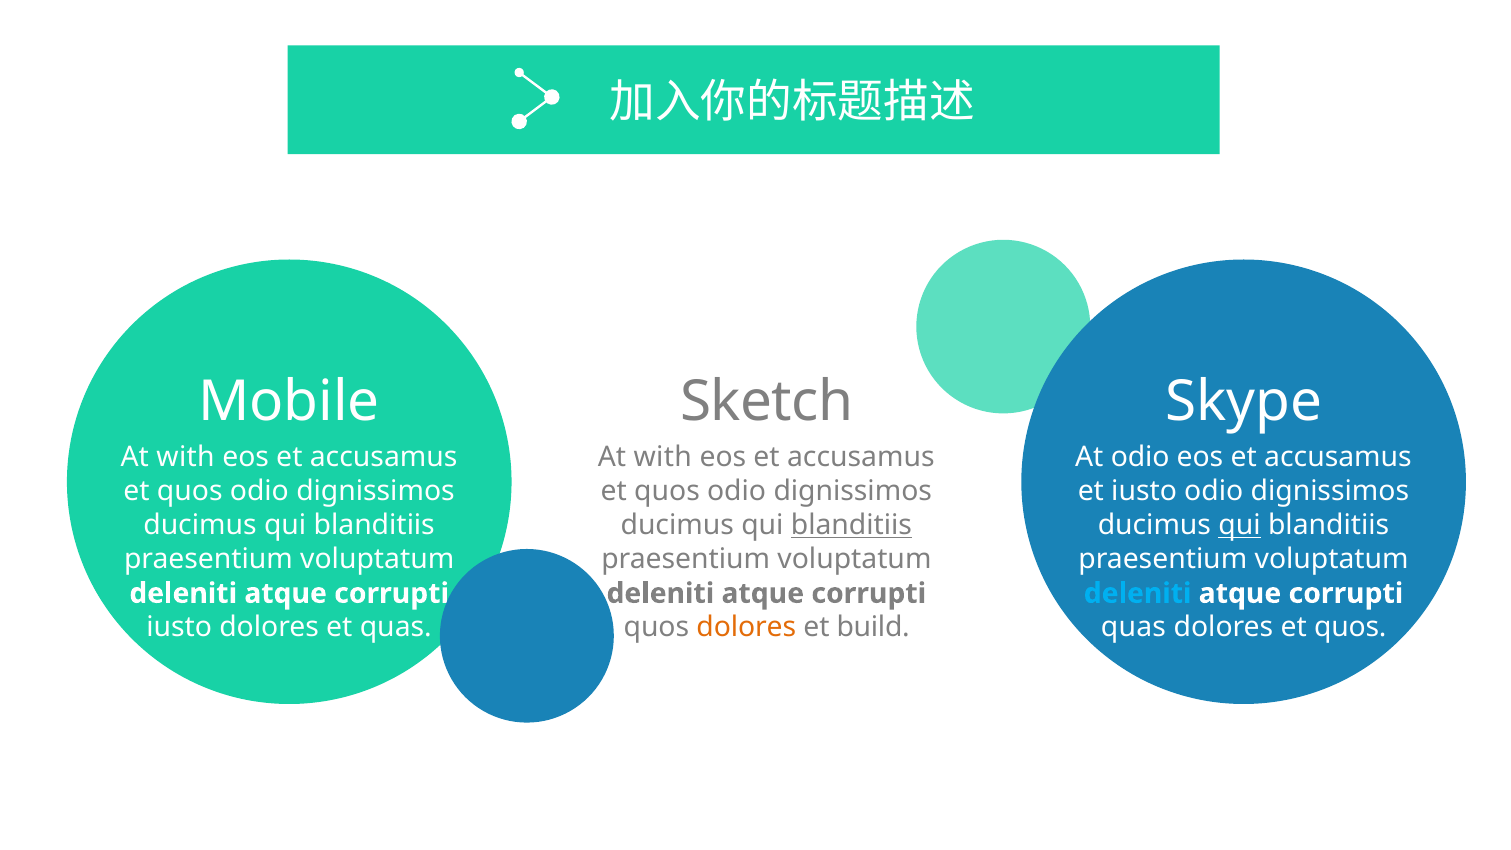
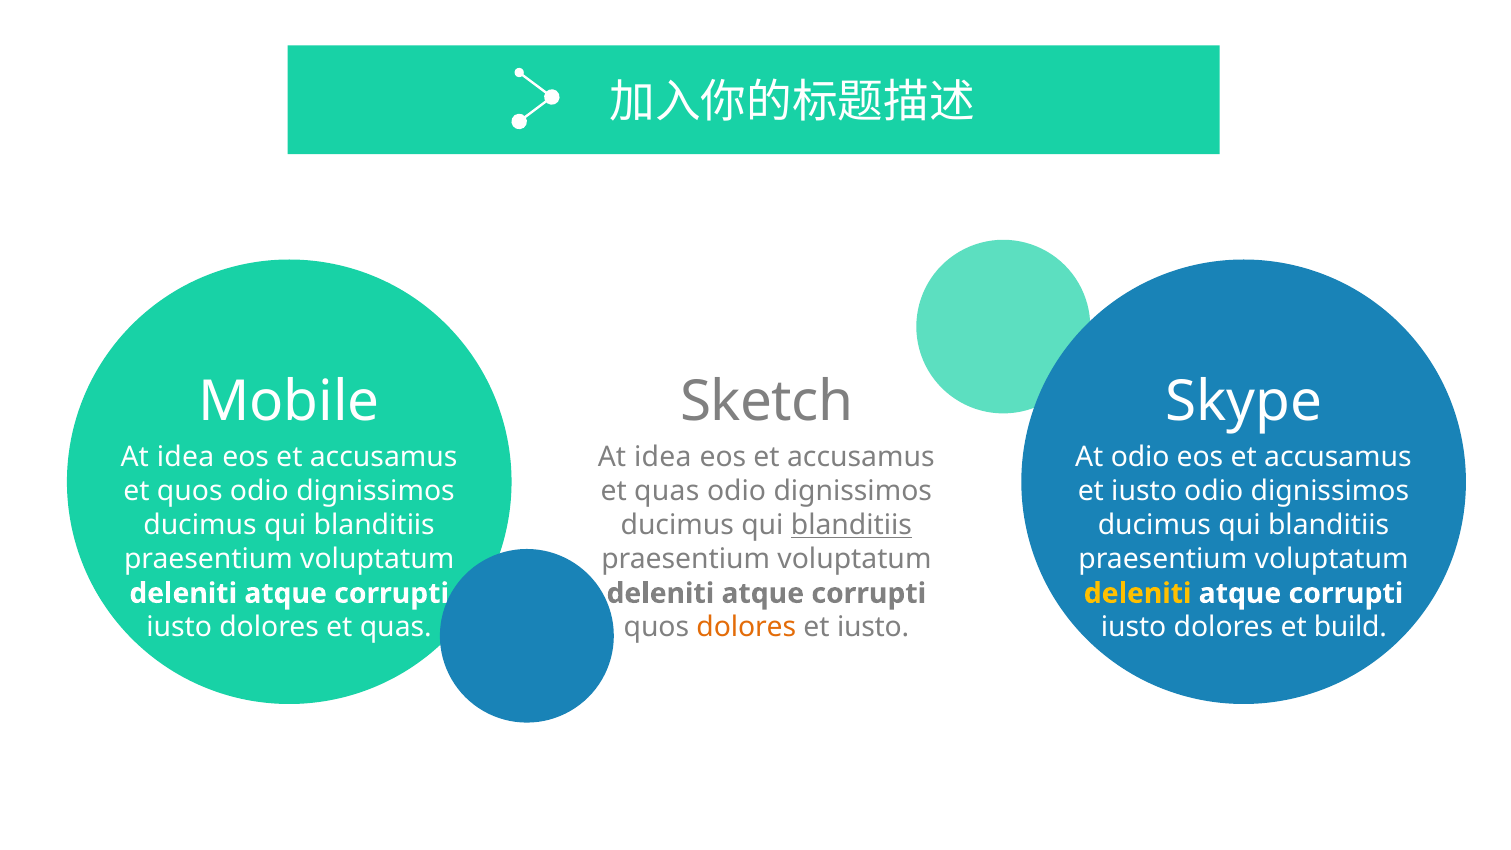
with: with -> idea (186, 458)
with: with -> idea (663, 458)
quos: quos -> quas (667, 492)
qui underline: present -> none (1240, 526)
deleniti colour: light blue -> yellow (1138, 594)
build: build -> iusto (873, 628)
quas: quas -> iusto (1134, 628)
dolores et quos: quos -> build (1350, 628)
